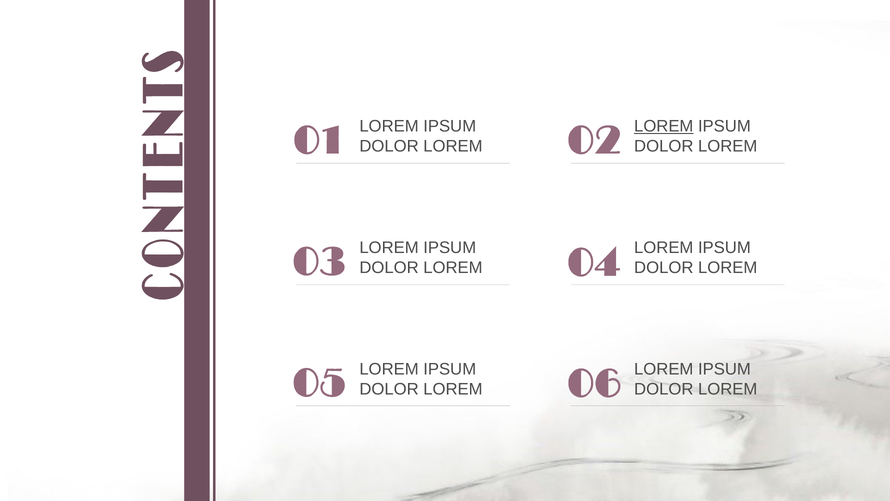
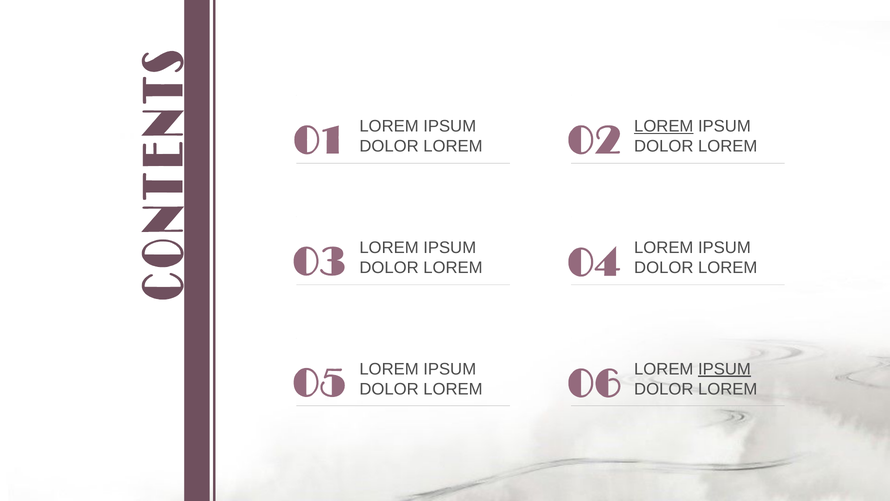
IPSUM underline: none -> present (724, 369)
